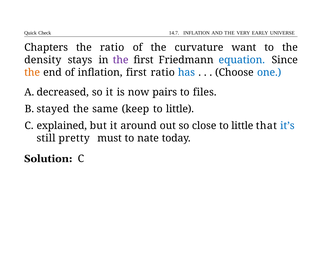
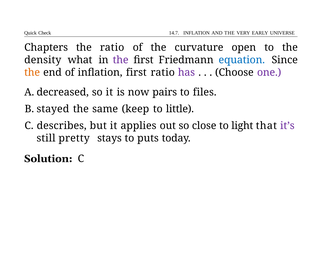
want: want -> open (244, 47)
stays: stays -> what (80, 60)
has colour: blue -> purple (186, 73)
one colour: blue -> purple (269, 73)
explained: explained -> describes (62, 126)
around: around -> applies (138, 126)
close to little: little -> light (242, 126)
it’s colour: blue -> purple (287, 126)
must: must -> stays (110, 138)
nate: nate -> puts (148, 138)
